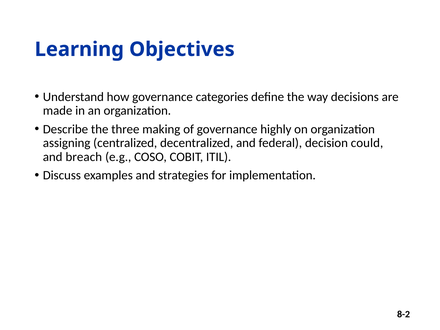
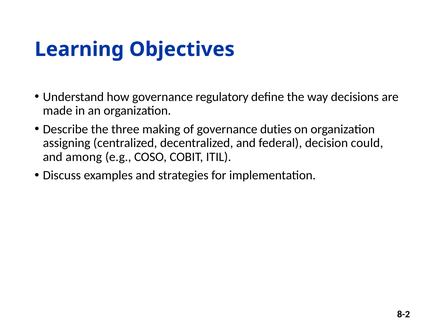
categories: categories -> regulatory (222, 97)
highly: highly -> duties (276, 129)
breach: breach -> among (84, 157)
